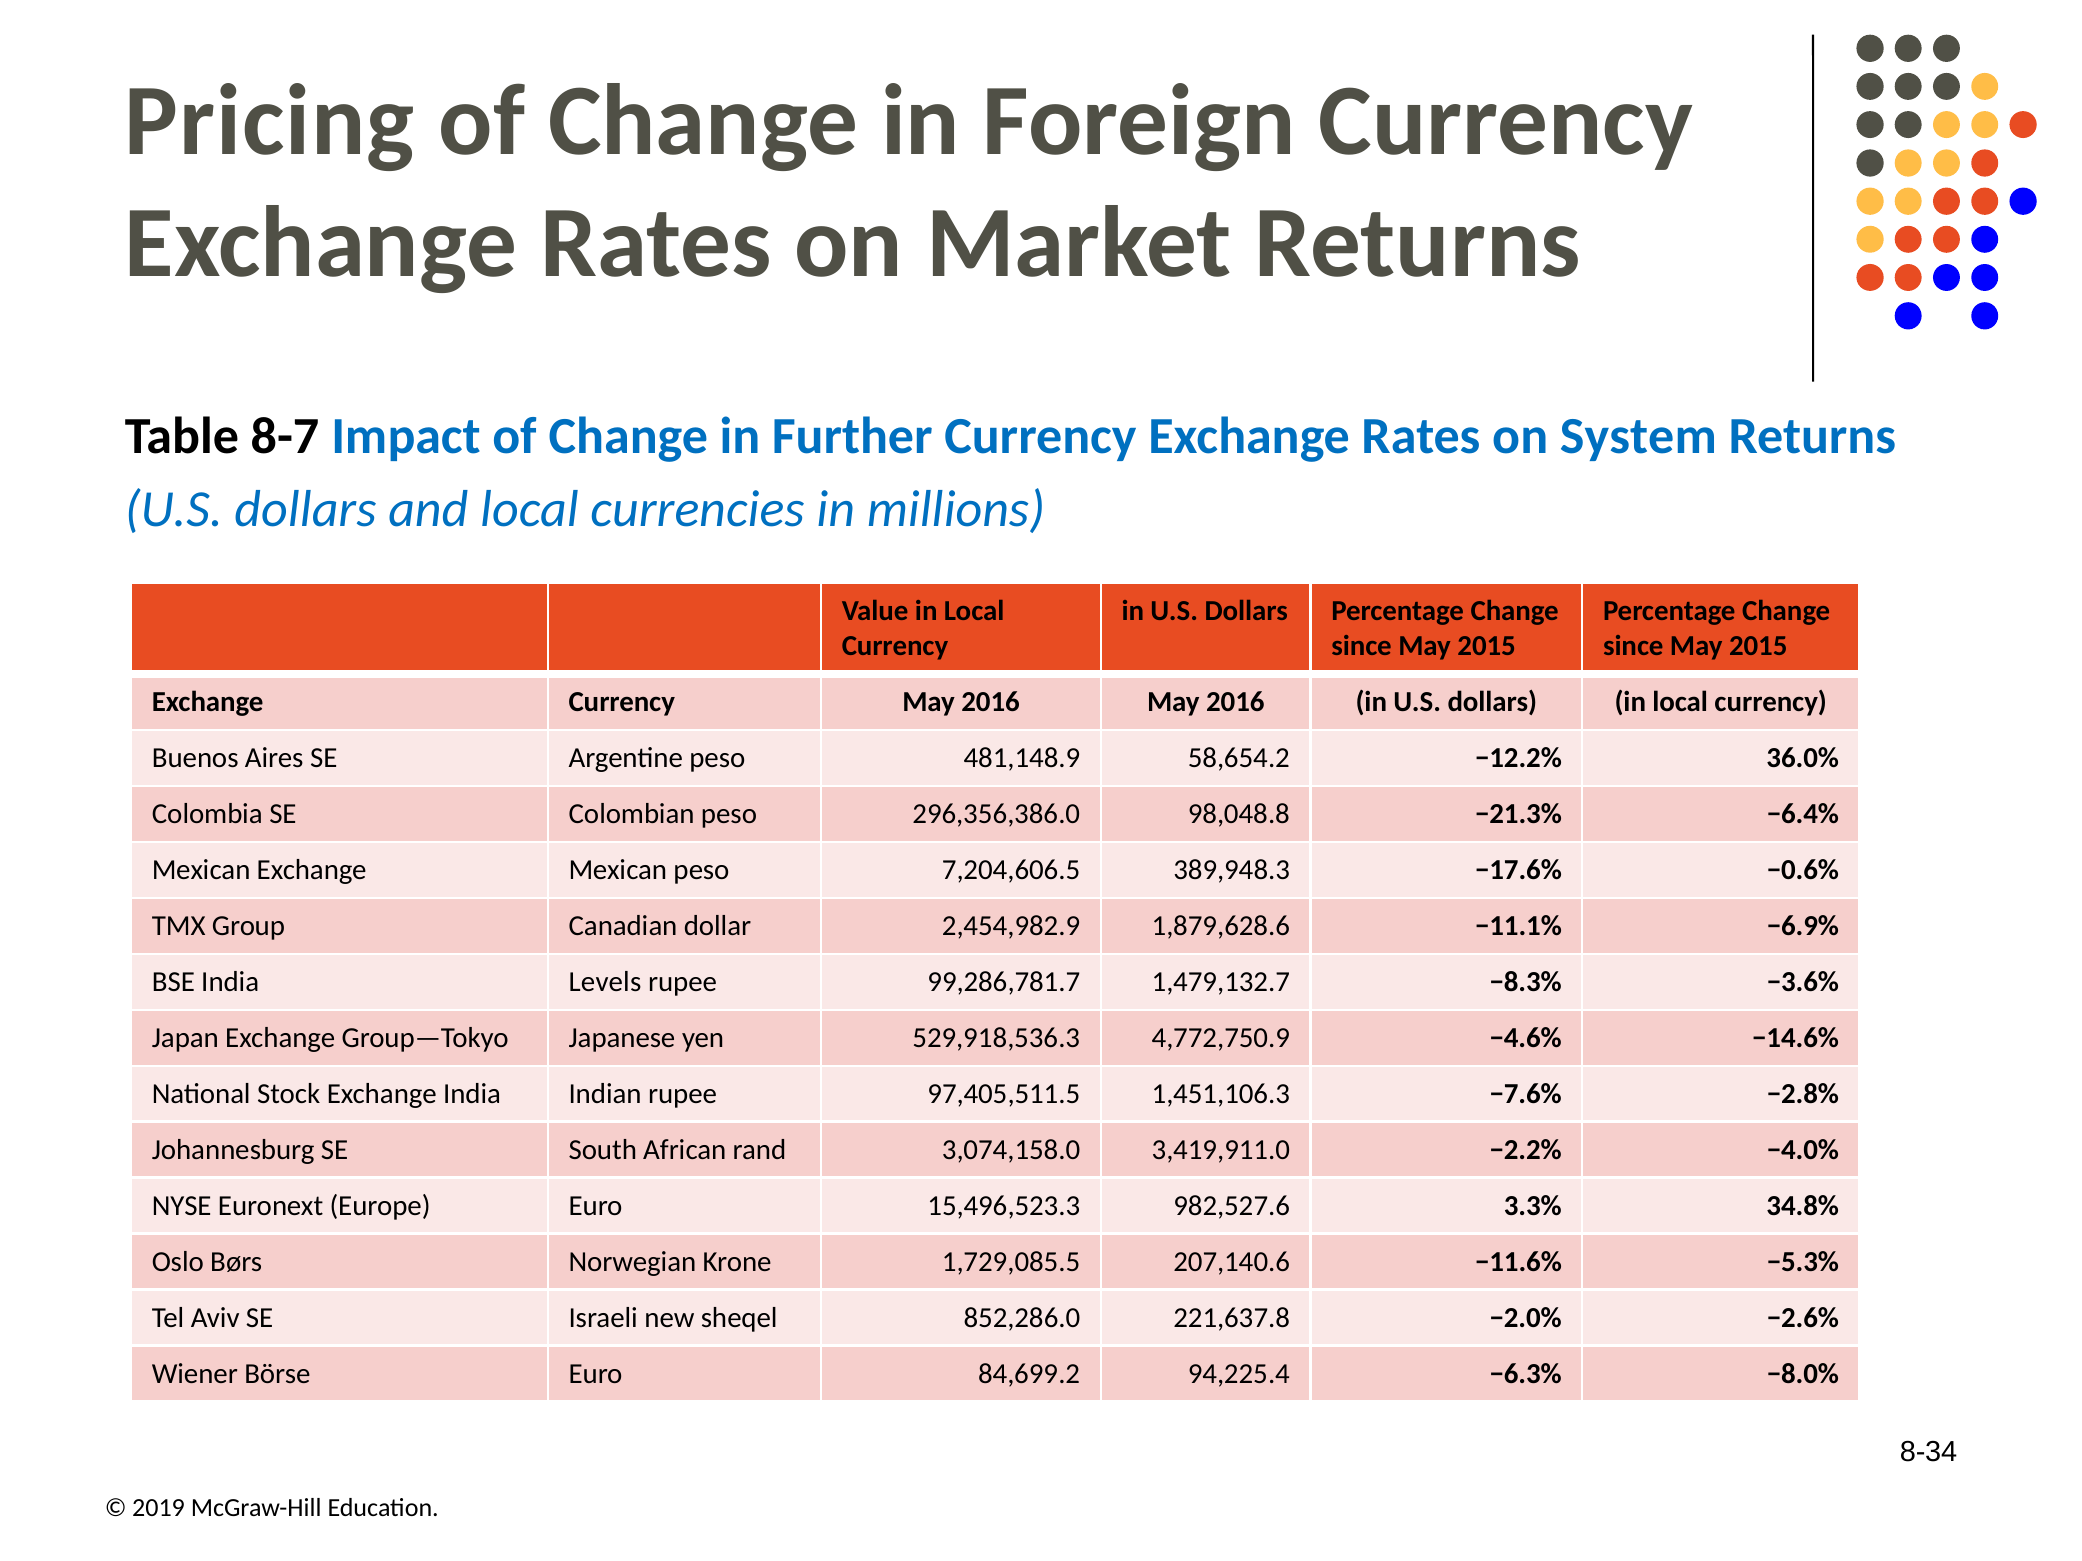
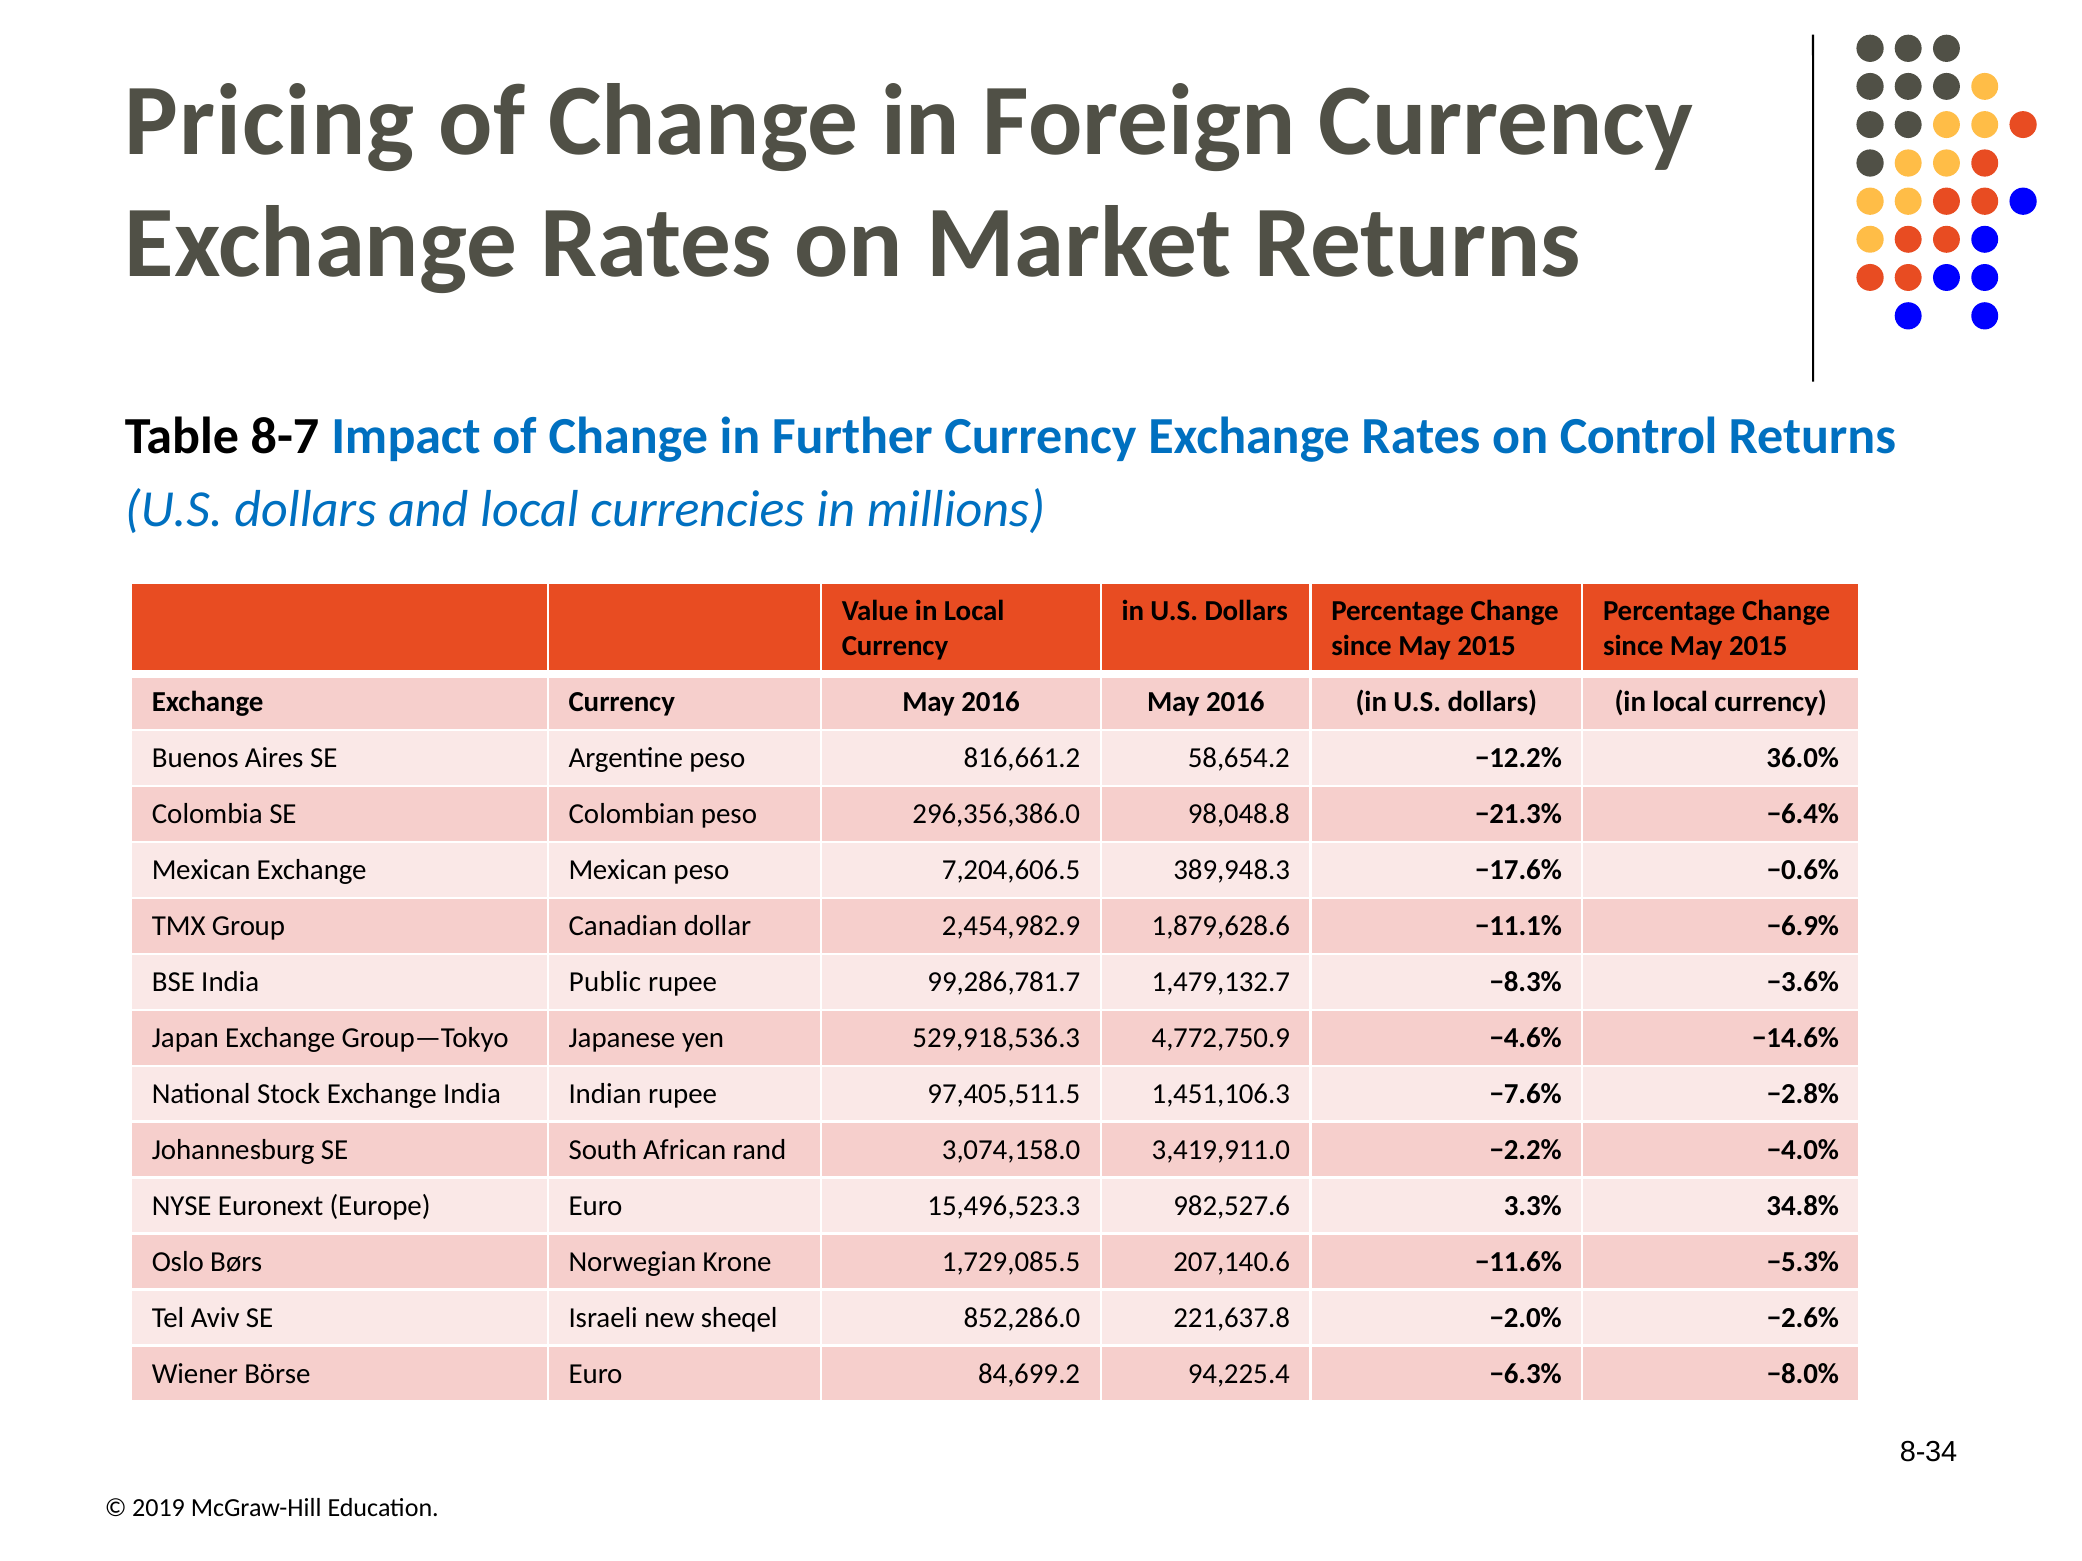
System: System -> Control (1639, 437)
481,148.9: 481,148.9 -> 816,661.2 (1022, 758)
Levels: Levels -> Public (605, 982)
